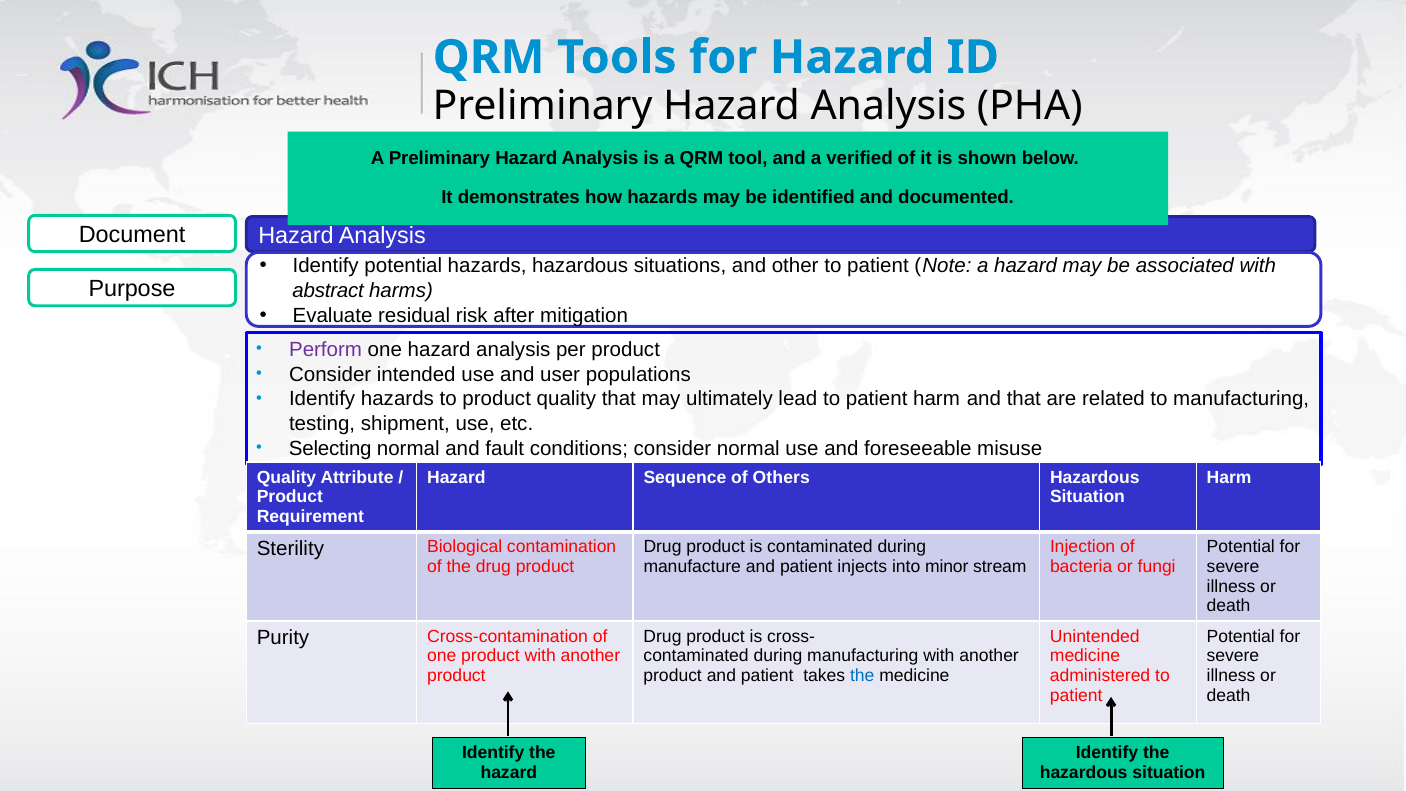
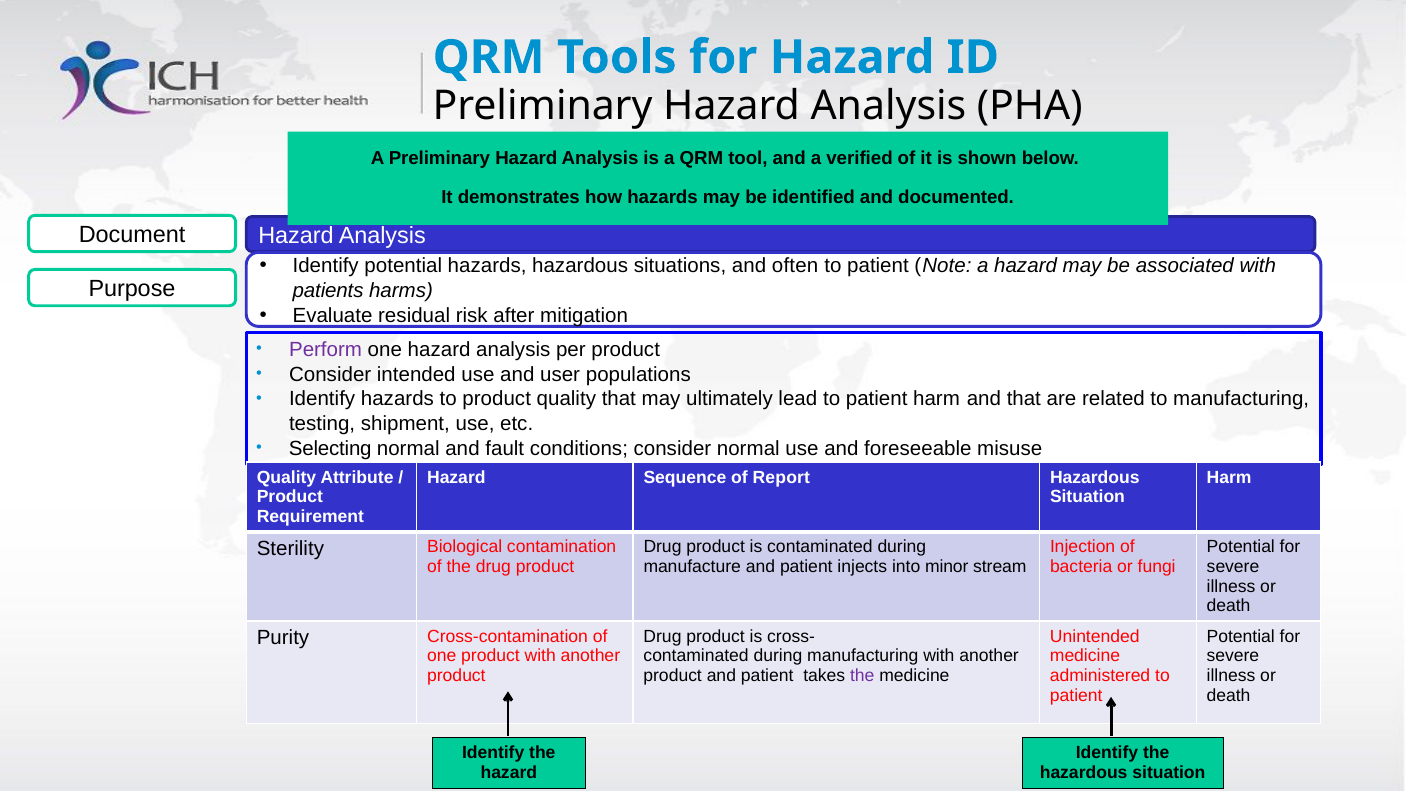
other: other -> often (795, 266)
abstract: abstract -> patients (328, 291)
Others: Others -> Report (781, 477)
the colour: blue -> purple (862, 676)
